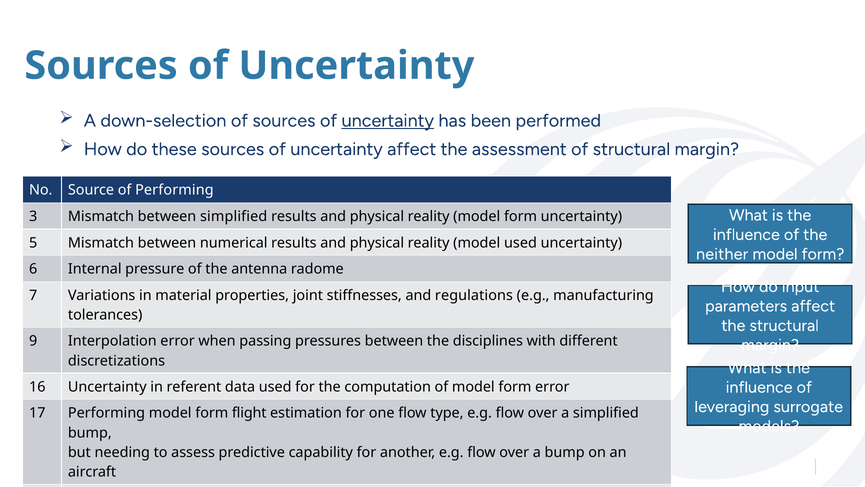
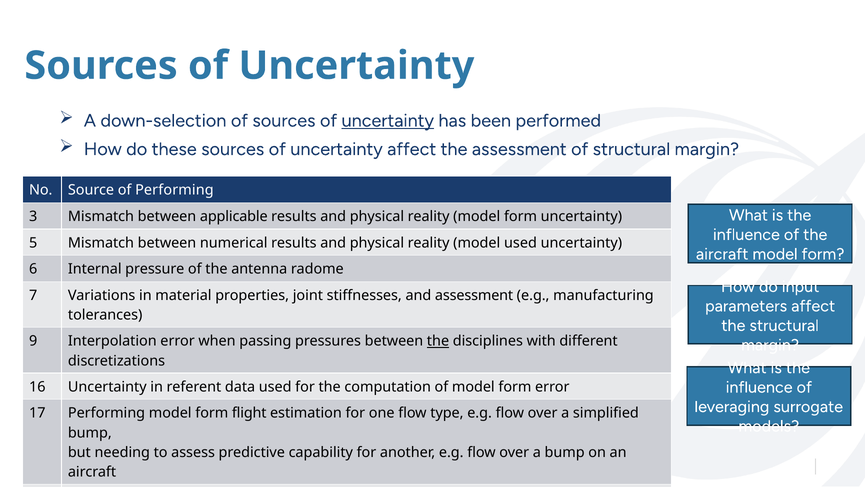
between simplified: simplified -> applicable (234, 216)
neither: neither -> aircraft (722, 254)
and regulations: regulations -> assessment (474, 295)
the underline: none -> present (438, 341)
